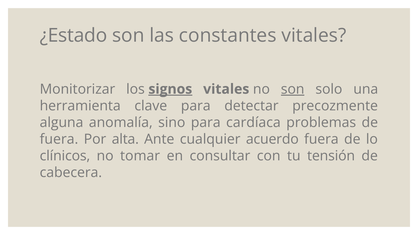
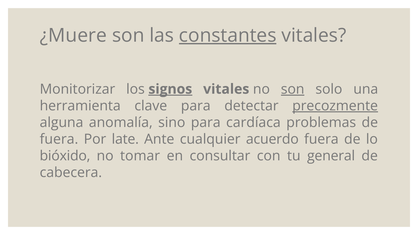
¿Estado: ¿Estado -> ¿Muere (73, 35)
constantes underline: none -> present (228, 35)
precozmente underline: none -> present (335, 106)
alta: alta -> late (125, 139)
clínicos: clínicos -> bióxido (65, 156)
tensión: tensión -> general (331, 156)
